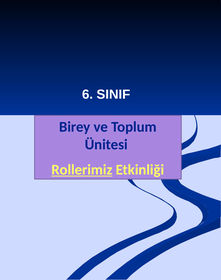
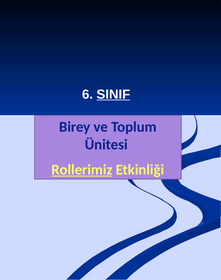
SINIF underline: none -> present (113, 94)
